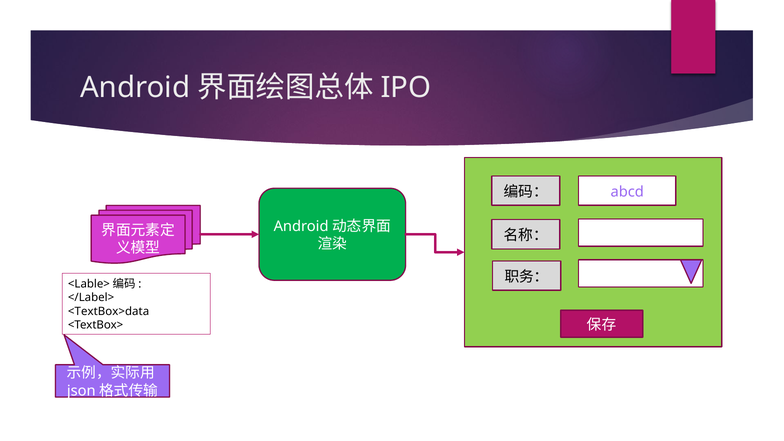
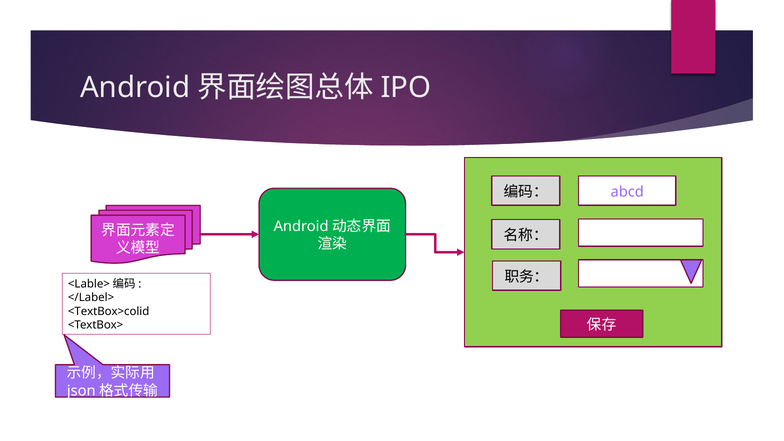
<TextBox>data: <TextBox>data -> <TextBox>colid (109, 311)
